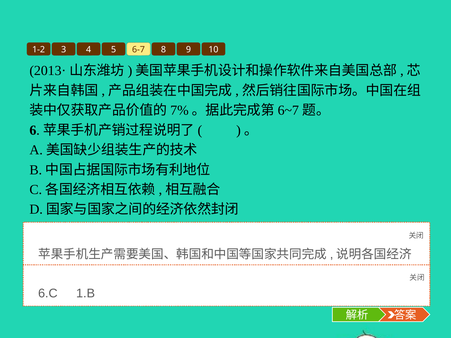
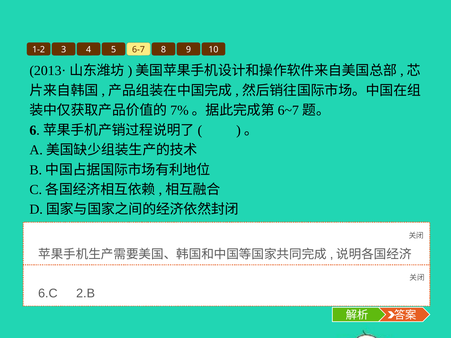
1.B: 1.B -> 2.B (86, 294)
